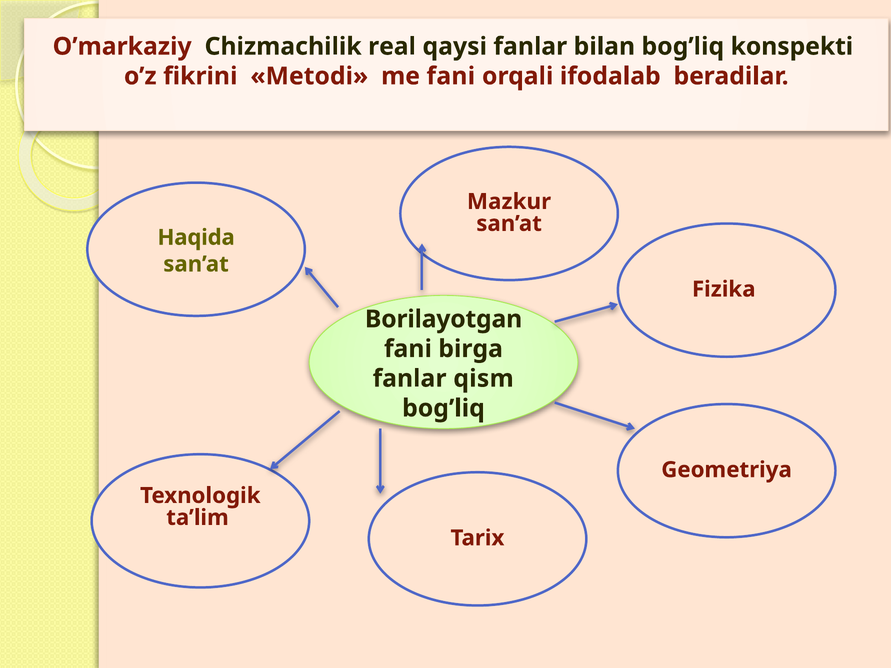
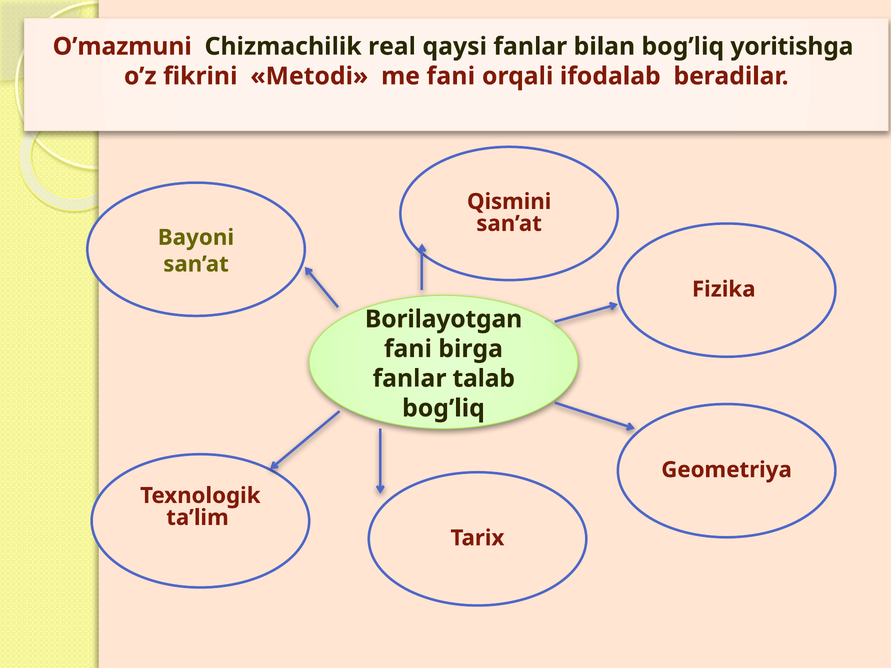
O’markaziy: O’markaziy -> O’mazmuni (122, 47)
konspekti: konspekti -> yoritishga (792, 47)
Mazkur: Mazkur -> Qismini (509, 202)
Haqida: Haqida -> Bayoni (196, 238)
qism: qism -> talab (484, 379)
